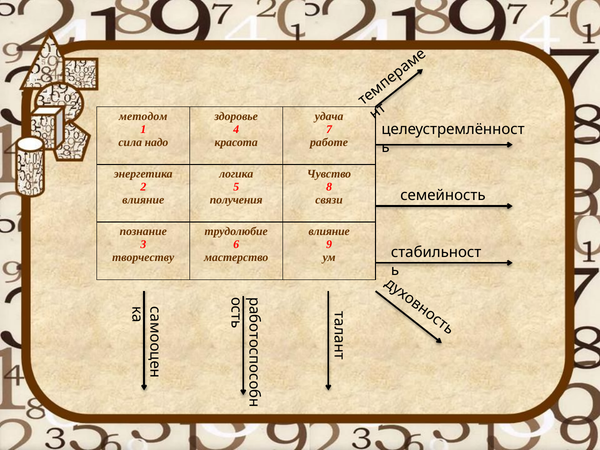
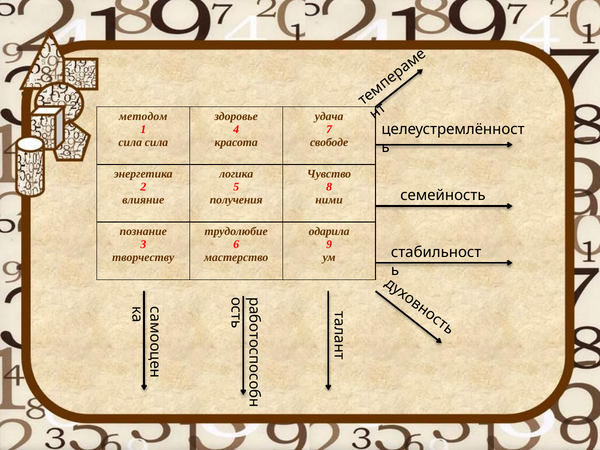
сила надо: надо -> сила (156, 142)
работе: работе -> свободе (329, 142)
связи: связи -> ними (329, 200)
влияние: влияние -> одарила (329, 232)
